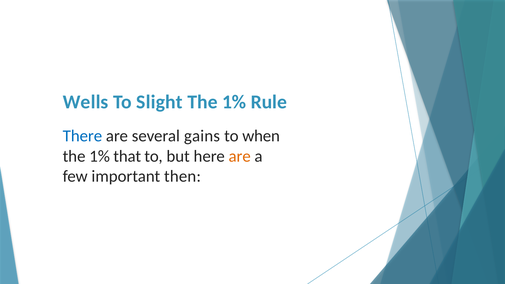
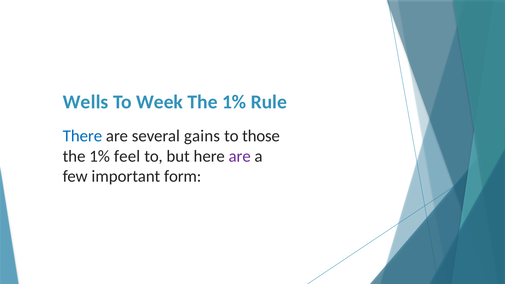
Slight: Slight -> Week (160, 102)
when: when -> those (261, 136)
that: that -> feel (127, 156)
are colour: orange -> purple (240, 156)
then: then -> form (183, 176)
